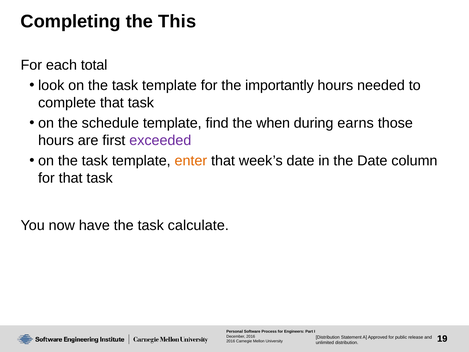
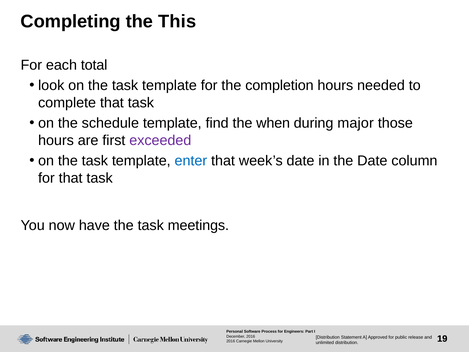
importantly: importantly -> completion (279, 86)
earns: earns -> major (356, 123)
enter colour: orange -> blue (191, 161)
calculate: calculate -> meetings (198, 225)
